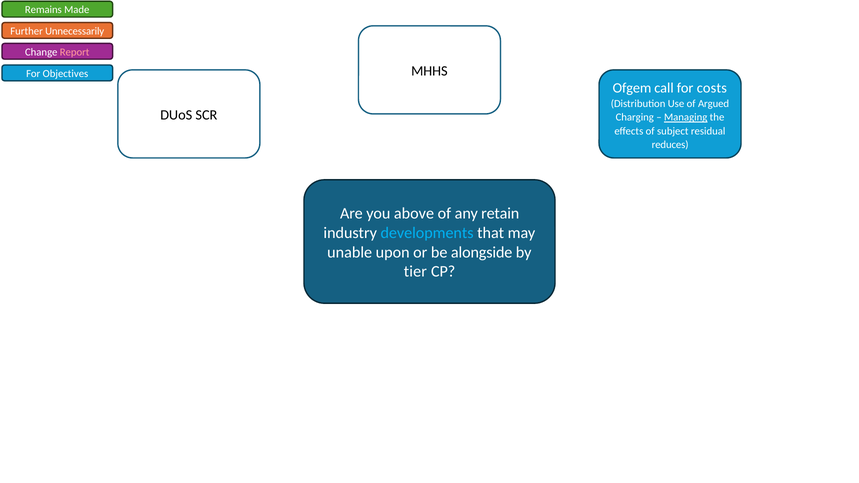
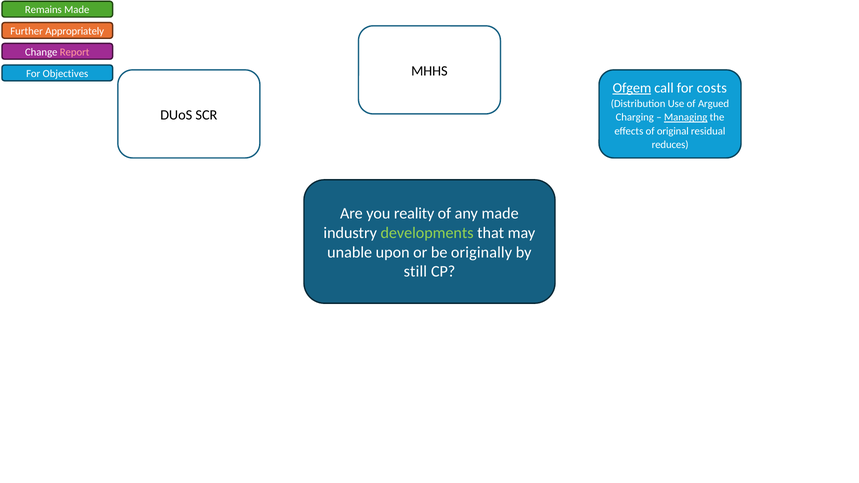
Unnecessarily: Unnecessarily -> Appropriately (75, 31)
Ofgem underline: none -> present (632, 88)
subject: subject -> original (673, 131)
above: above -> reality (414, 214)
any retain: retain -> made (500, 214)
developments colour: light blue -> light green (427, 233)
alongside: alongside -> originally (482, 252)
tier: tier -> still (415, 272)
